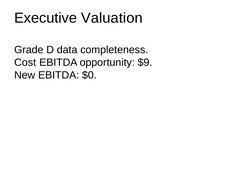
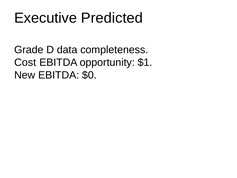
Valuation: Valuation -> Predicted (112, 18)
$9: $9 -> $1 (145, 62)
